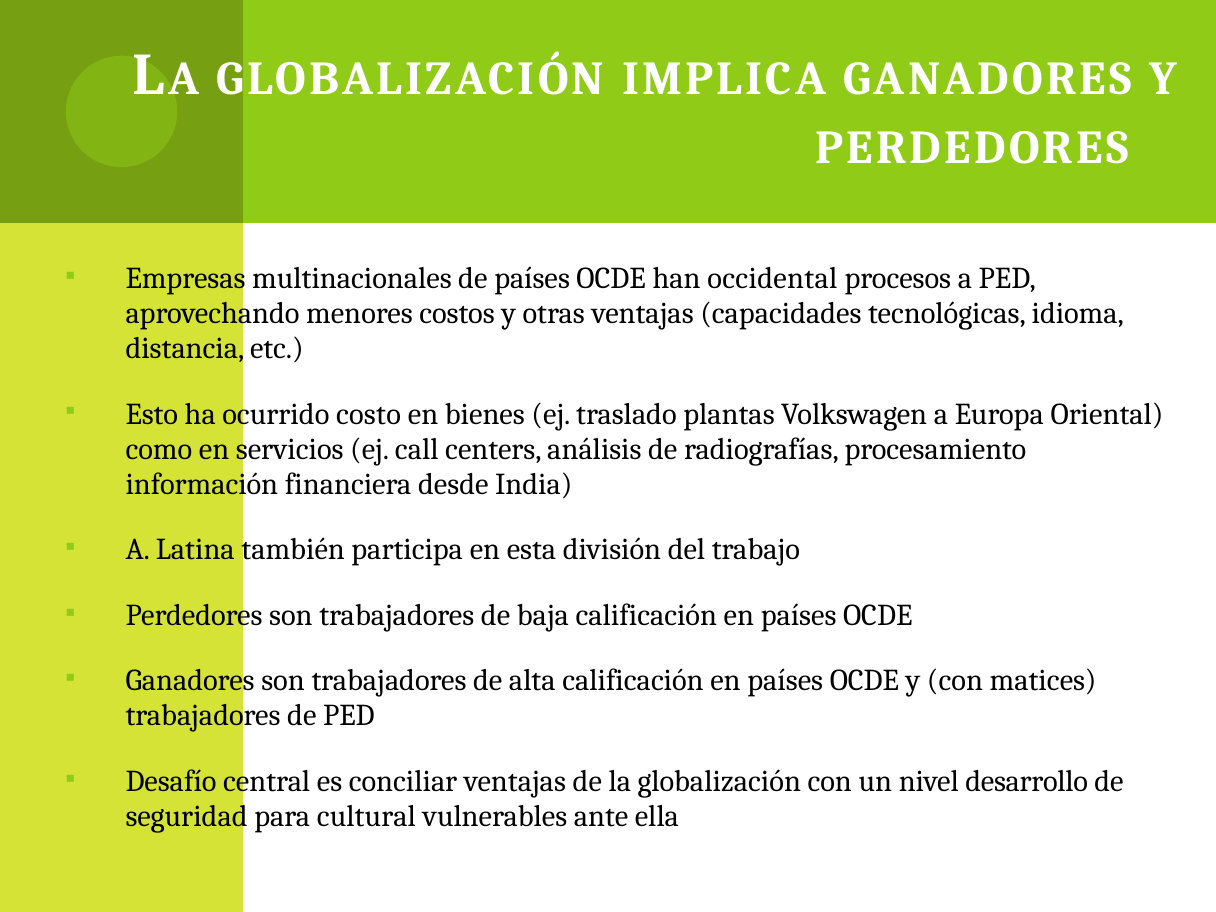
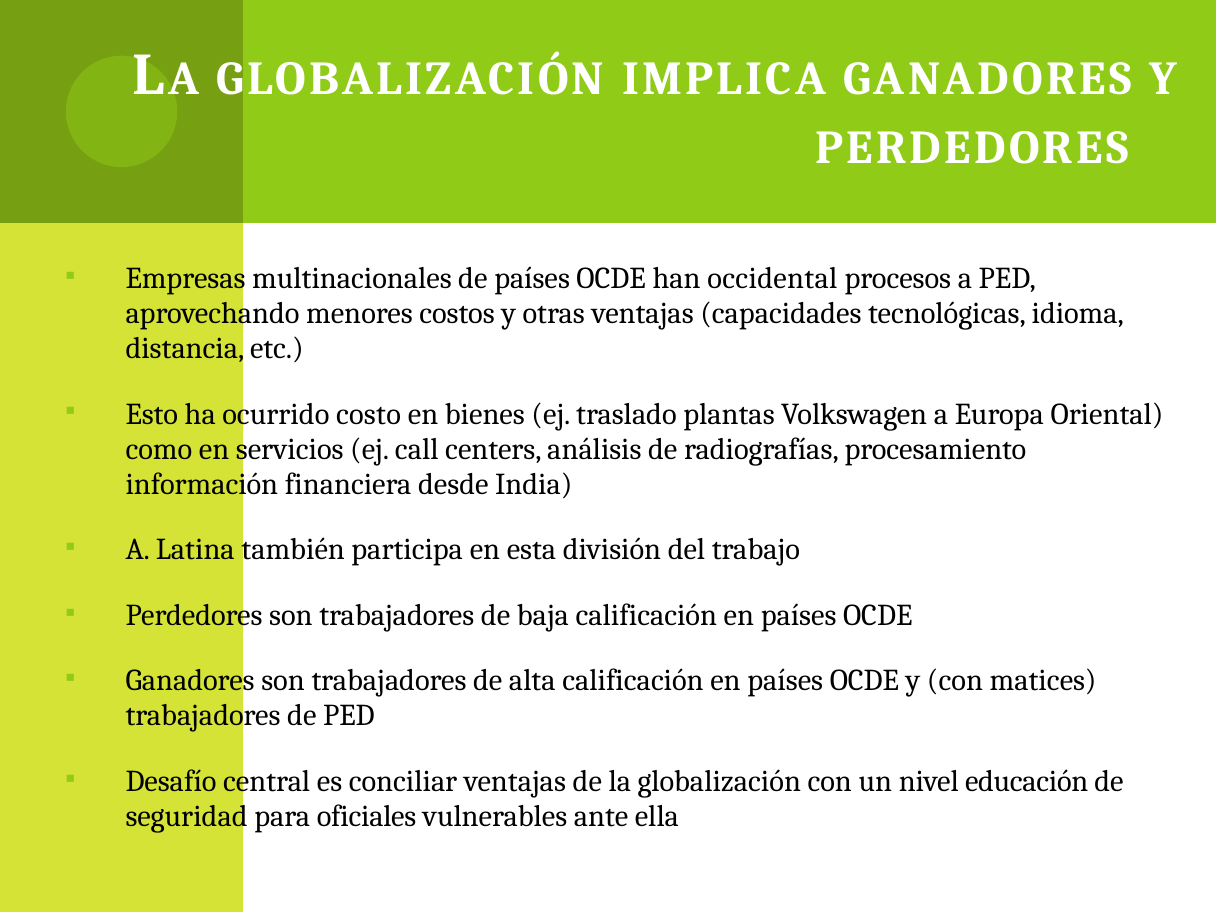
desarrollo: desarrollo -> educación (1027, 781)
cultural: cultural -> oficiales (367, 816)
